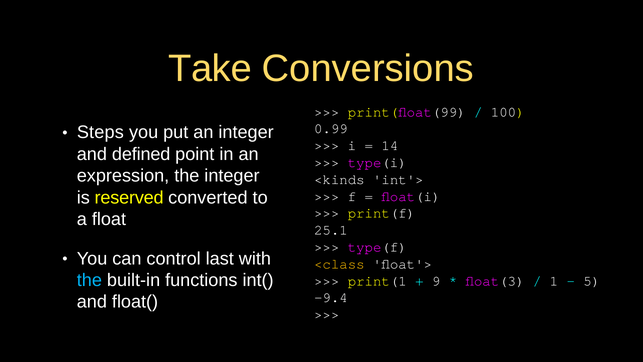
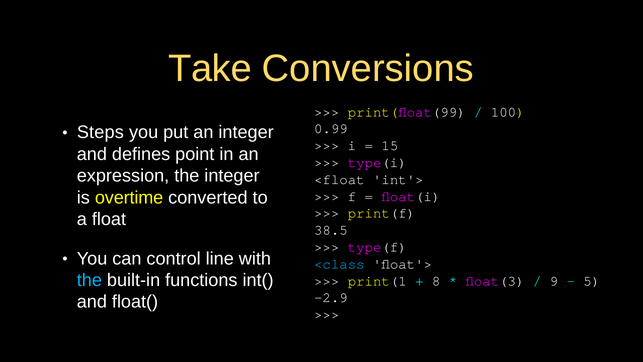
14: 14 -> 15 (390, 146)
defined: defined -> defines (141, 154)
<kinds: <kinds -> <float (339, 179)
reserved: reserved -> overtime (129, 197)
25.1: 25.1 -> 38.5 (331, 230)
last: last -> line (220, 258)
<class colour: yellow -> light blue (339, 264)
9: 9 -> 8 (436, 281)
1: 1 -> 9 (554, 281)
-9.4: -9.4 -> -2.9 (331, 298)
